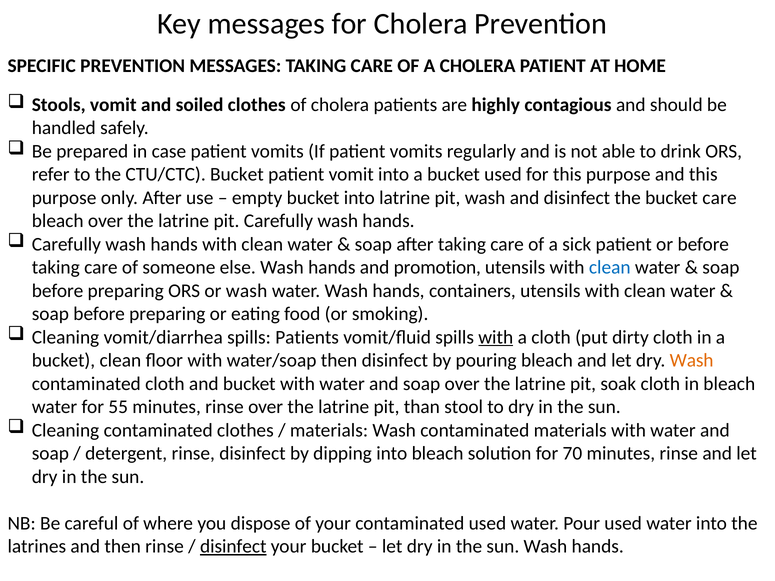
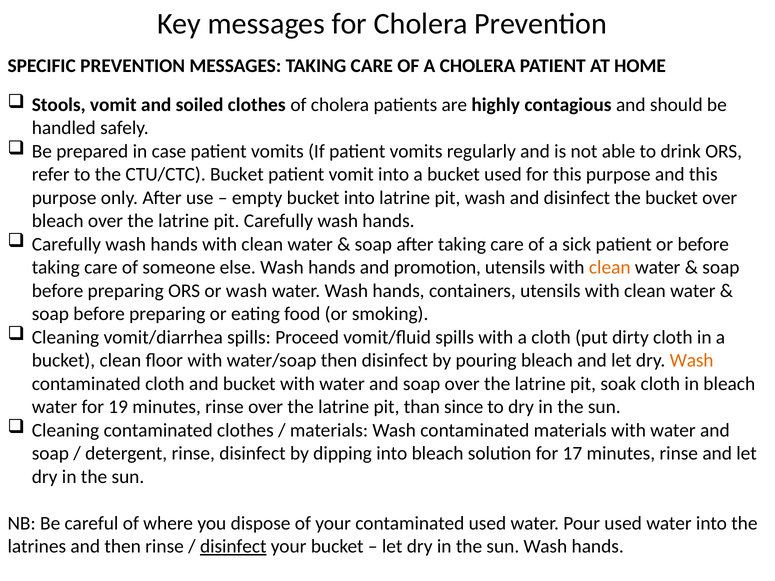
bucket care: care -> over (720, 198)
clean colour: blue -> orange (610, 268)
spills Patients: Patients -> Proceed (307, 337)
with underline: present -> none (496, 337)
55: 55 -> 19 (118, 407)
stool: stool -> since (464, 407)
70: 70 -> 17 (572, 454)
